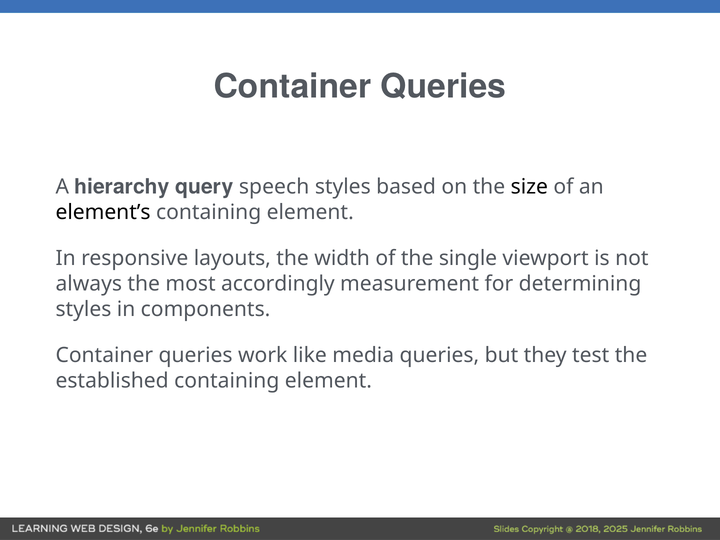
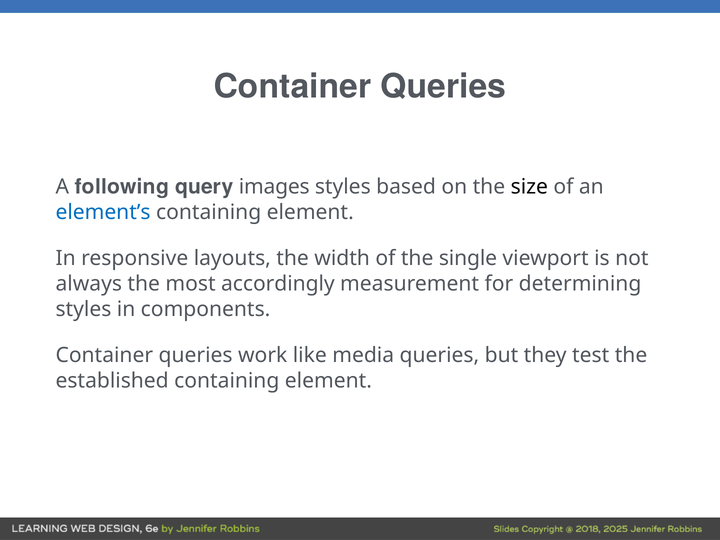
hierarchy: hierarchy -> following (122, 187)
speech: speech -> images (274, 187)
element’s colour: black -> blue (103, 212)
